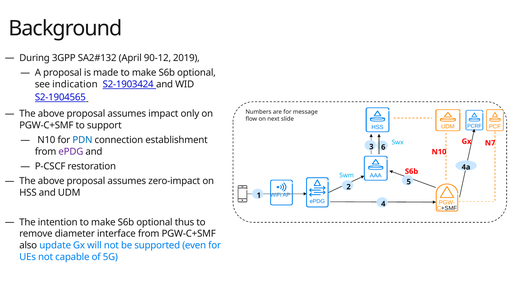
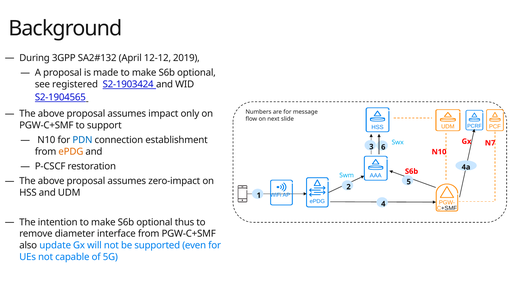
90-12: 90-12 -> 12-12 (157, 58)
indication: indication -> registered (75, 84)
ePDG colour: purple -> orange (71, 152)
